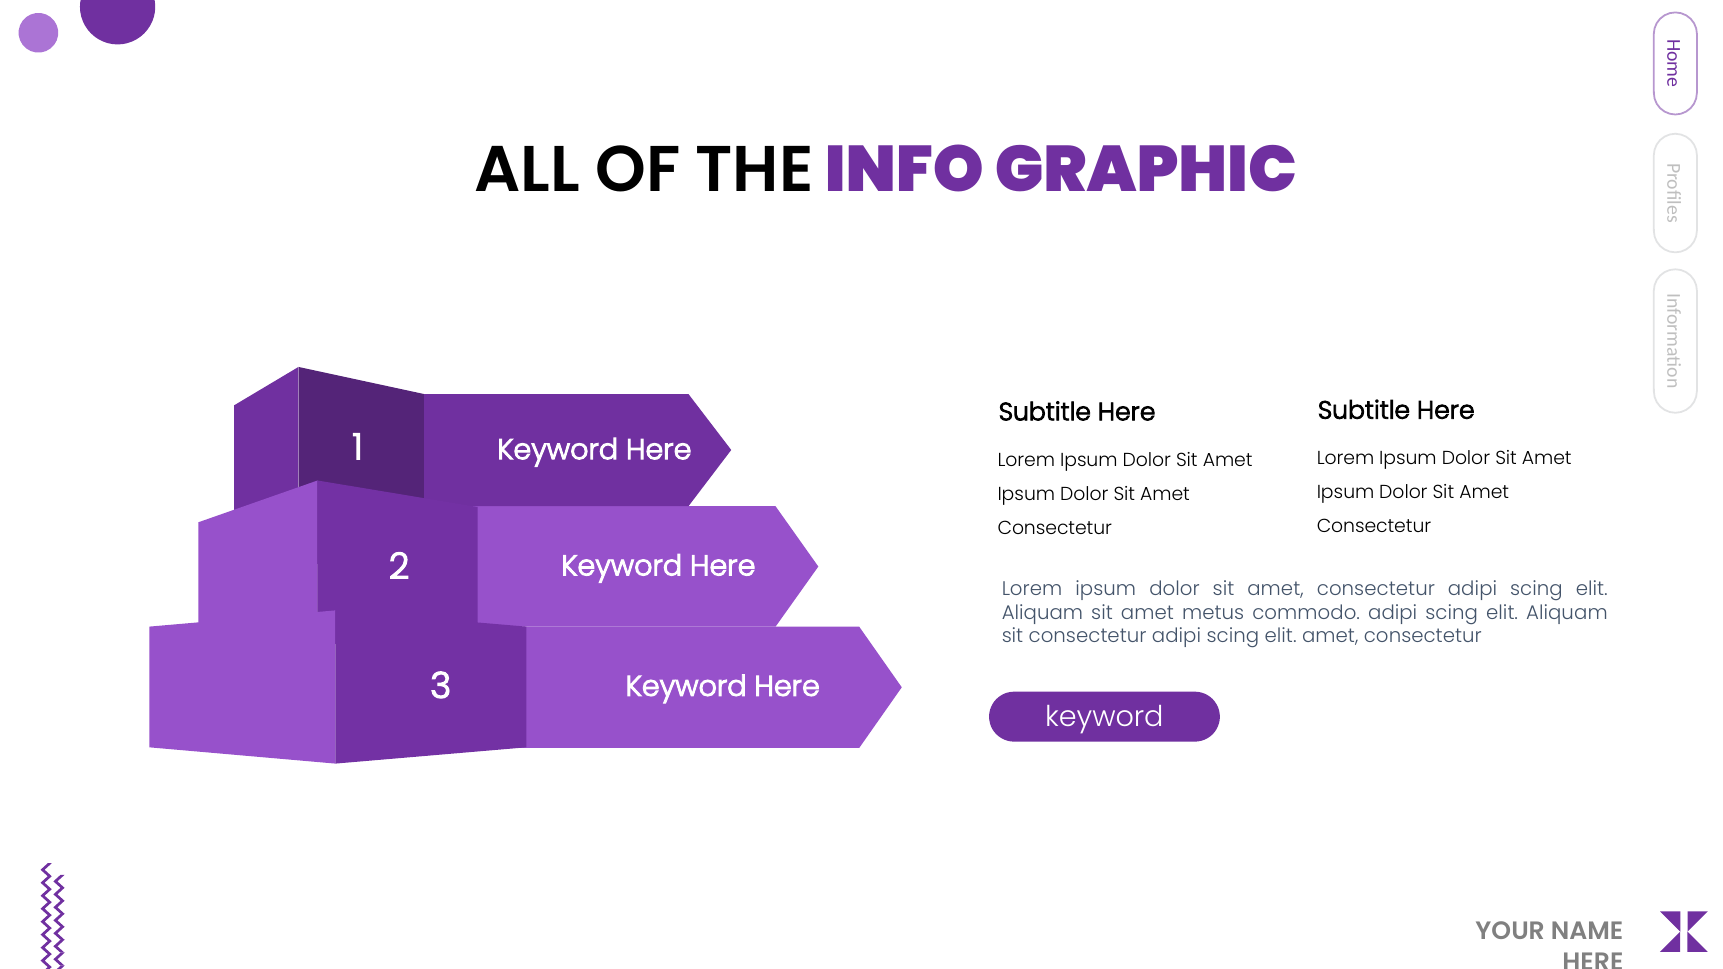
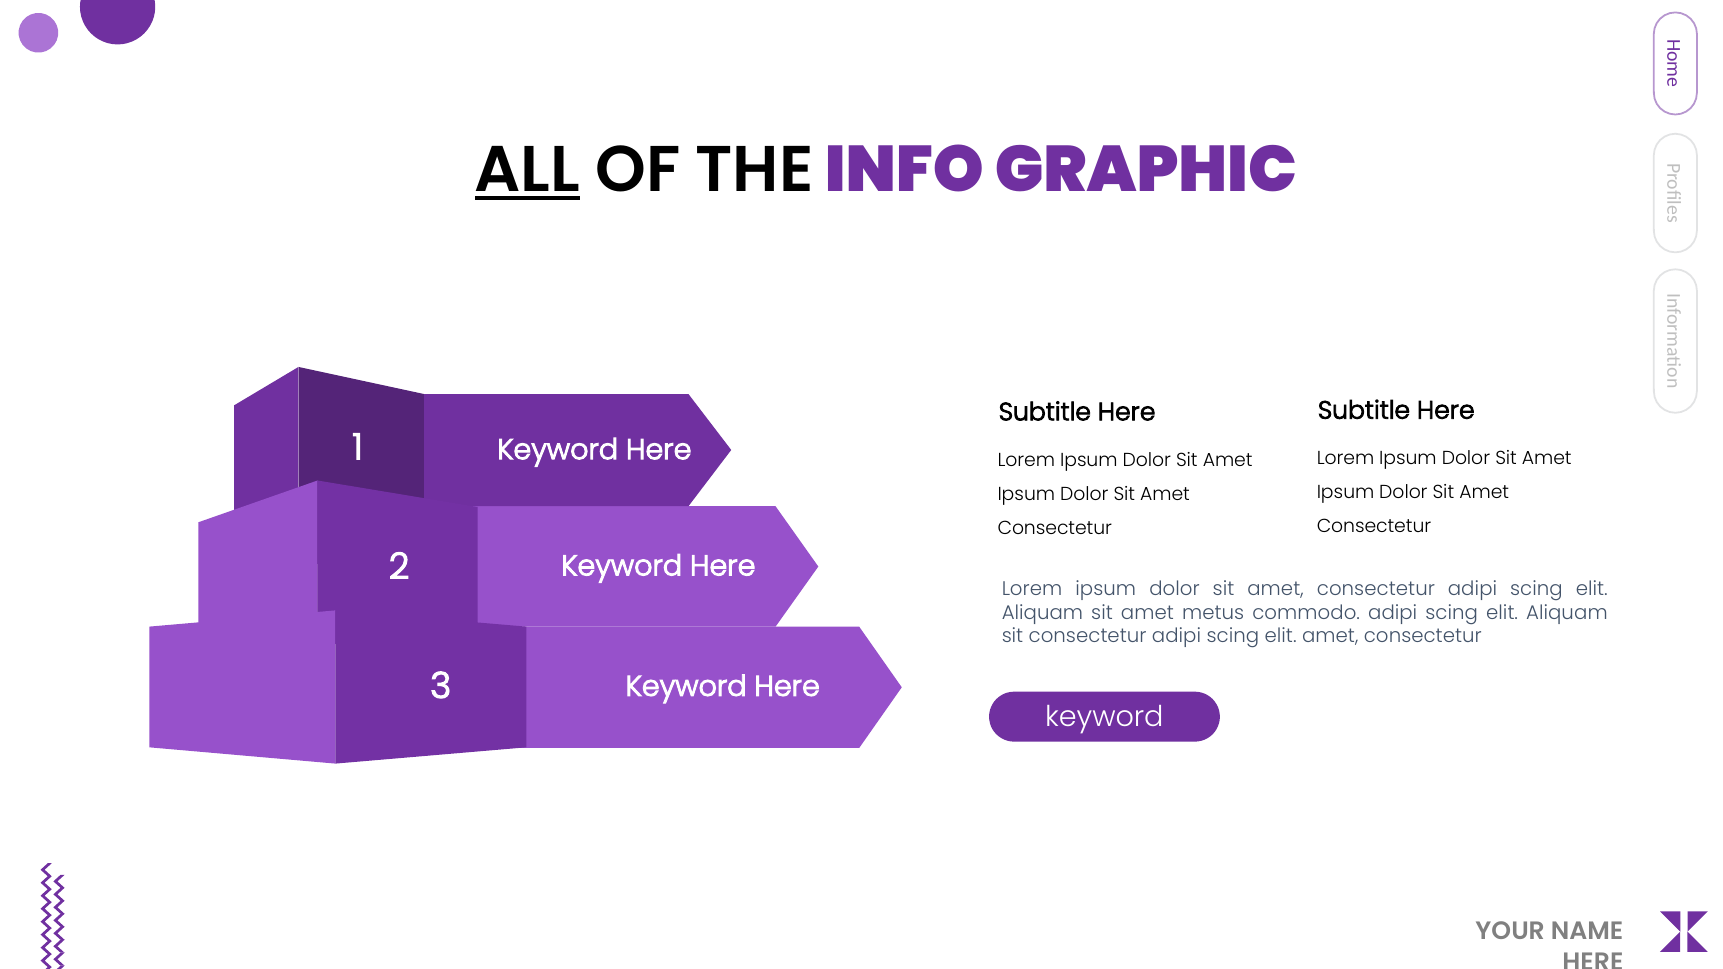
ALL underline: none -> present (527, 171)
